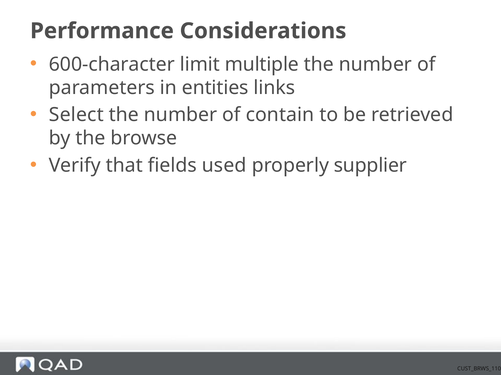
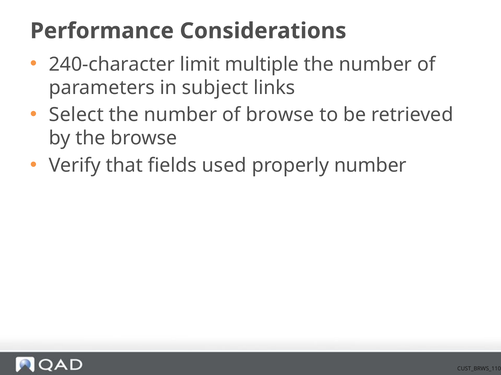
600-character: 600-character -> 240-character (112, 64)
entities: entities -> subject (215, 88)
of contain: contain -> browse (280, 115)
properly supplier: supplier -> number (370, 166)
